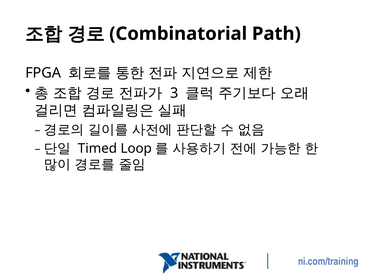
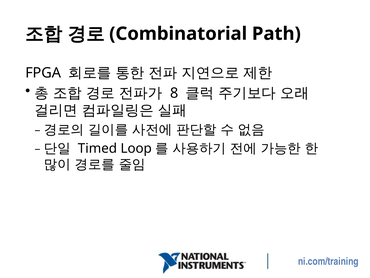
3: 3 -> 8 (174, 93)
